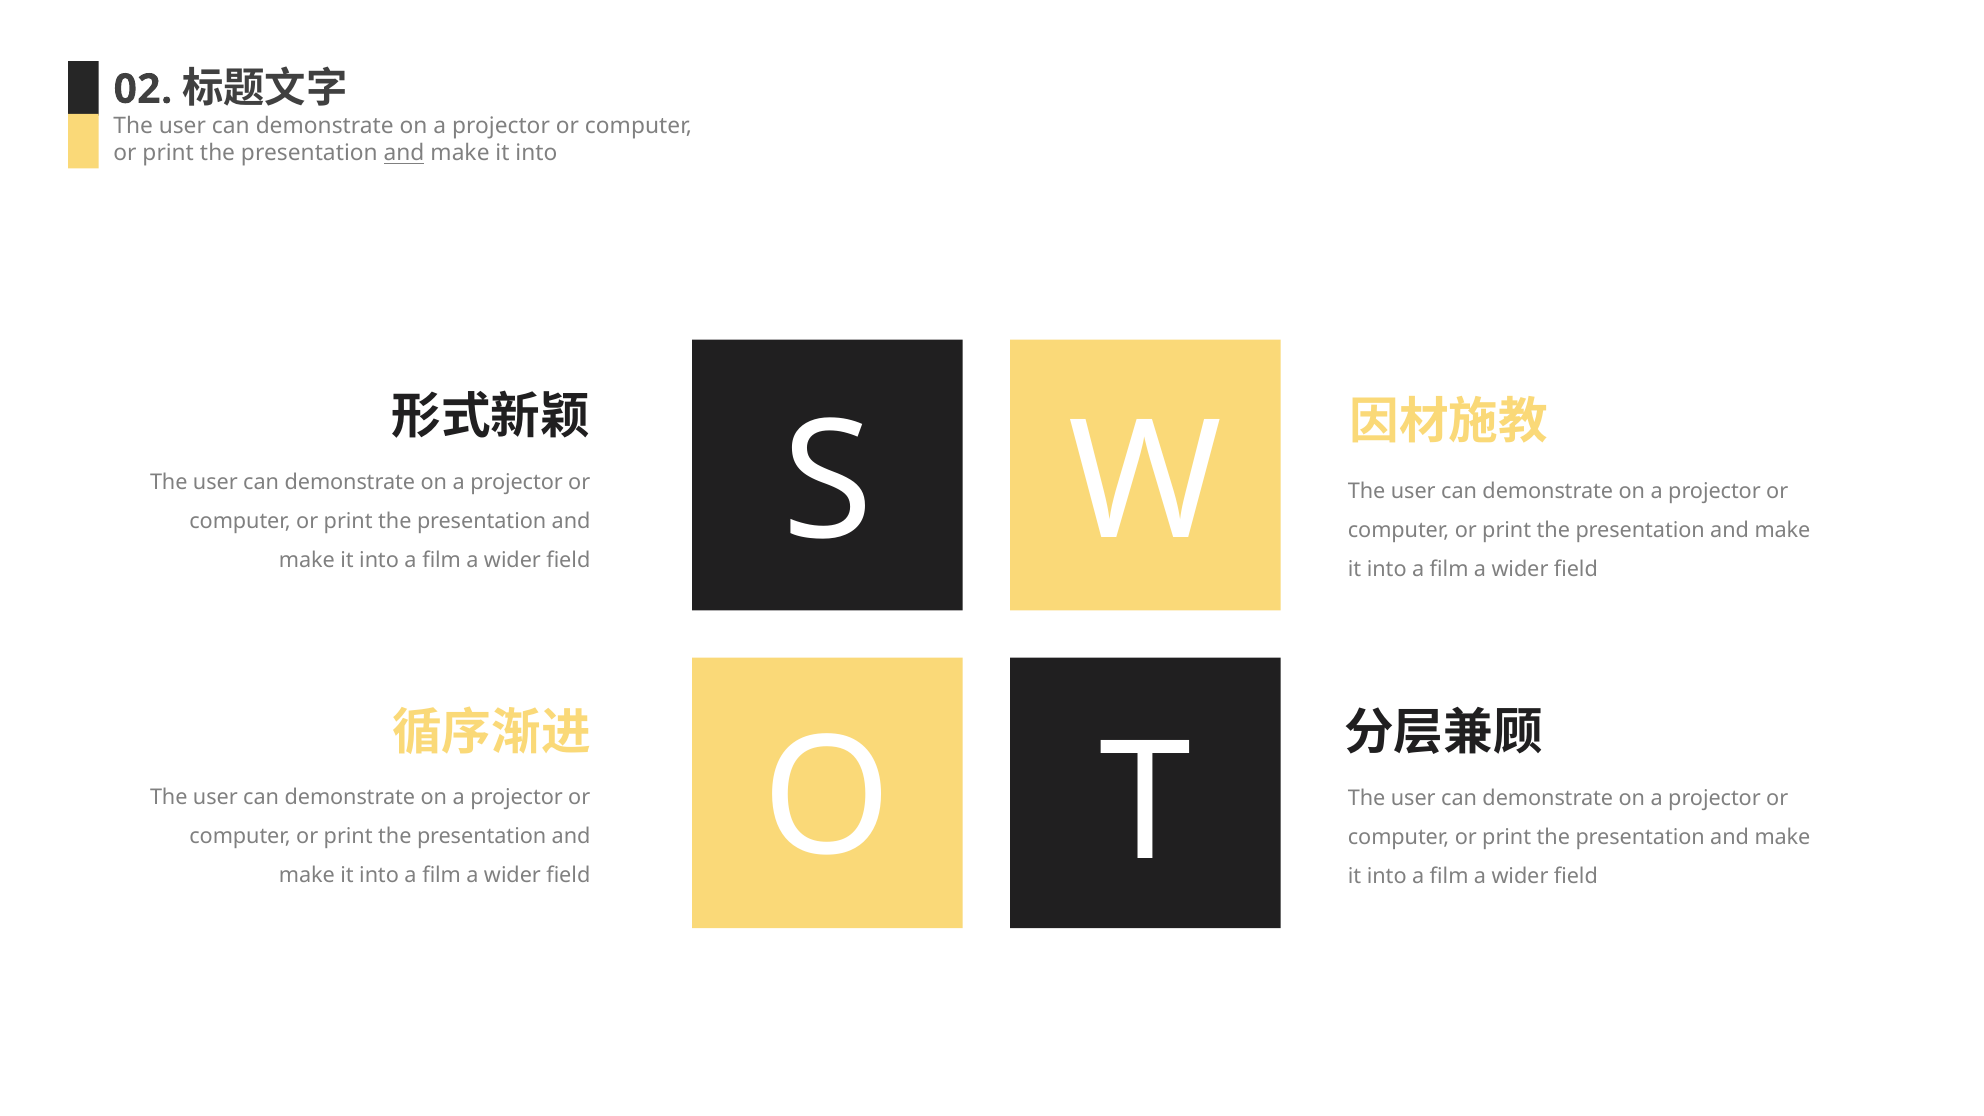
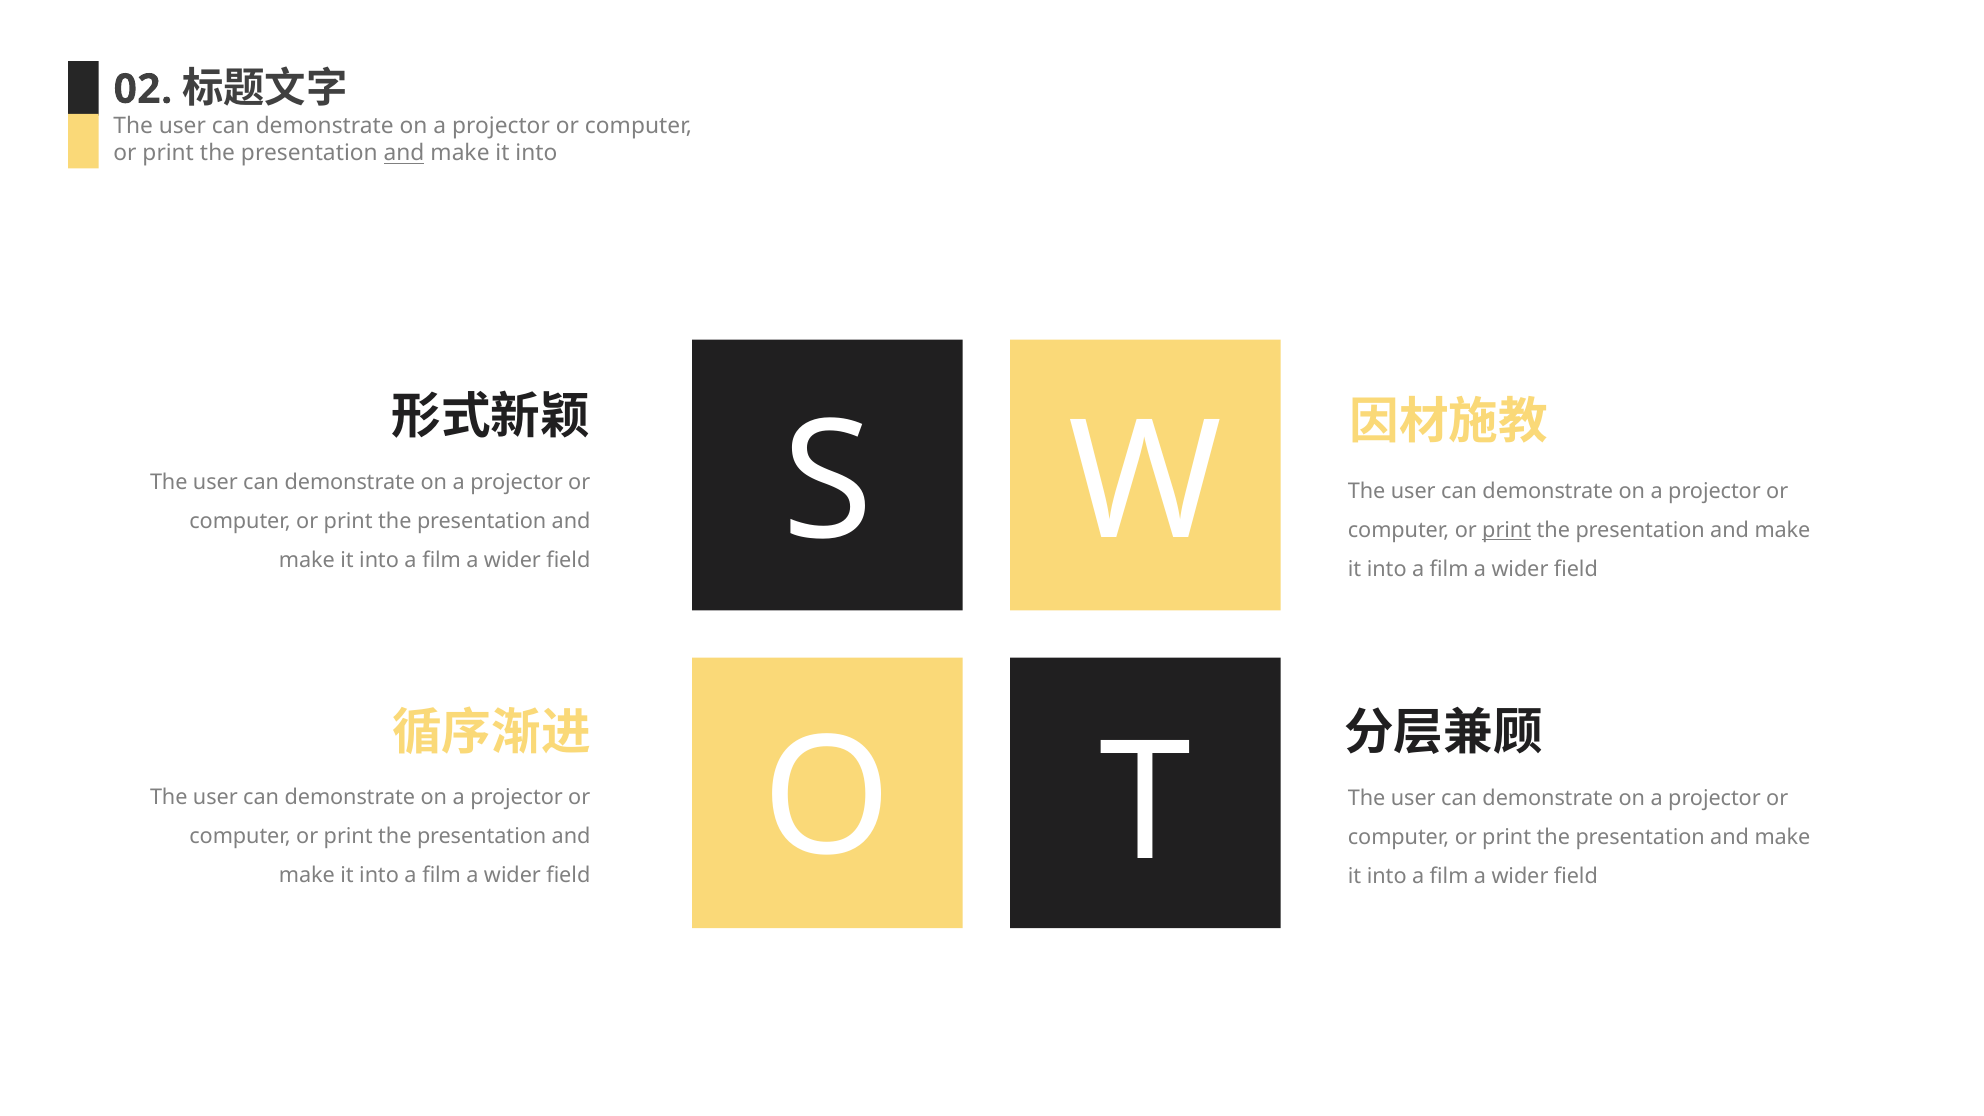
print underline: none -> present (1507, 530)
